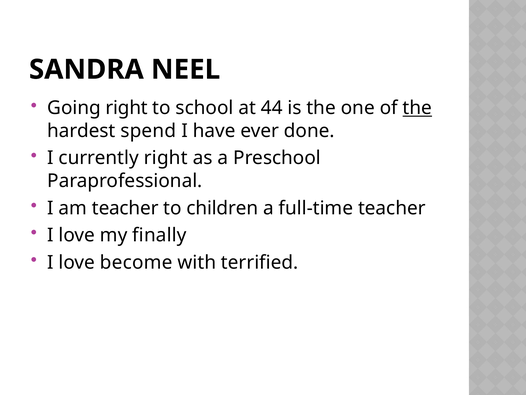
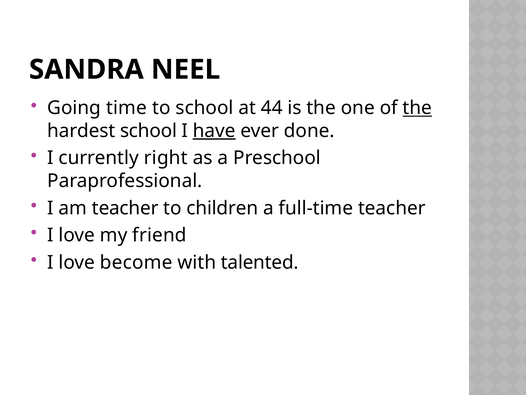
Going right: right -> time (127, 108)
hardest spend: spend -> school (149, 131)
have underline: none -> present (214, 131)
finally: finally -> friend (159, 235)
terrified: terrified -> talented (260, 262)
